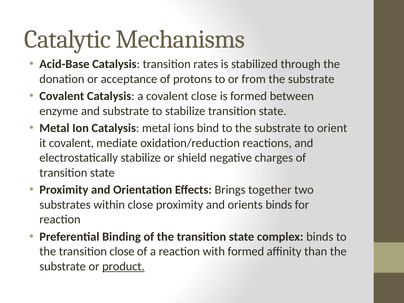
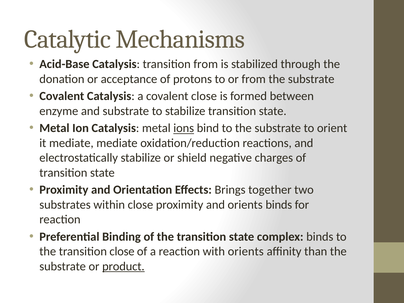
transition rates: rates -> from (206, 64)
ions underline: none -> present (184, 128)
it covalent: covalent -> mediate (71, 143)
with formed: formed -> orients (246, 252)
